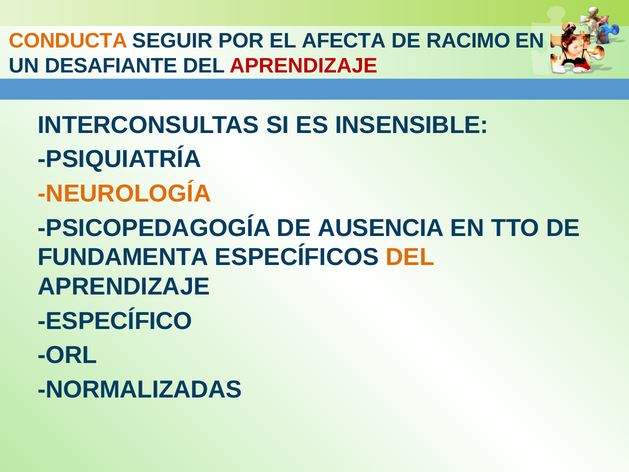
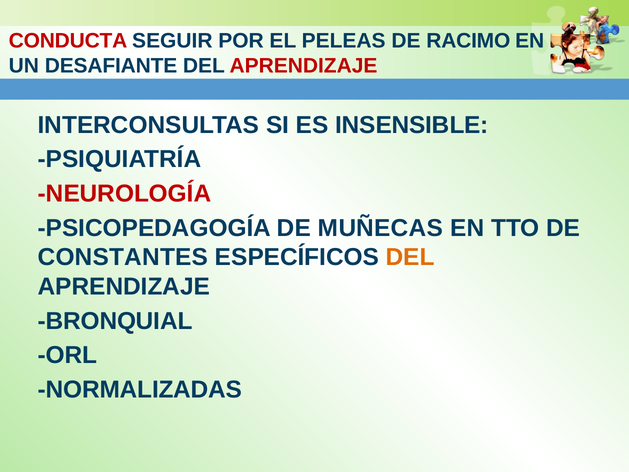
CONDUCTA colour: orange -> red (68, 41)
AFECTA: AFECTA -> PELEAS (344, 41)
NEUROLOGÍA colour: orange -> red (125, 194)
AUSENCIA: AUSENCIA -> MUÑECAS (381, 228)
FUNDAMENTA: FUNDAMENTA -> CONSTANTES (123, 257)
ESPECÍFICO: ESPECÍFICO -> BRONQUIAL (115, 321)
